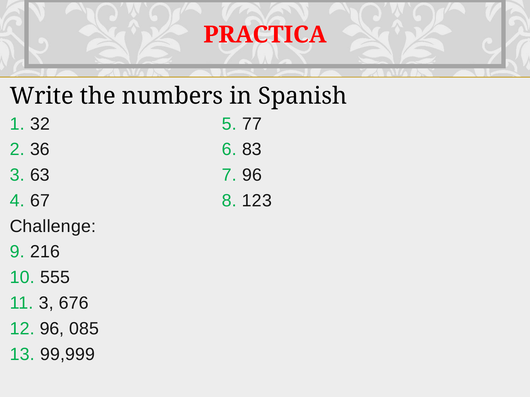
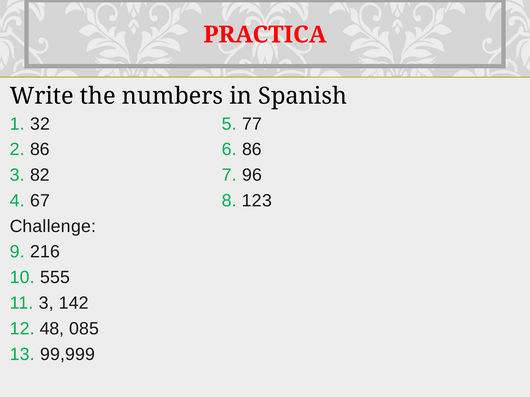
2 36: 36 -> 86 (40, 150)
6 83: 83 -> 86 (252, 150)
63: 63 -> 82 (40, 175)
676: 676 -> 142 (74, 303)
12 96: 96 -> 48 (52, 329)
